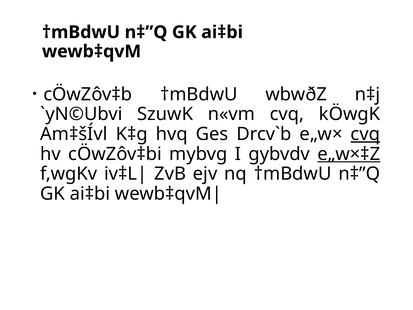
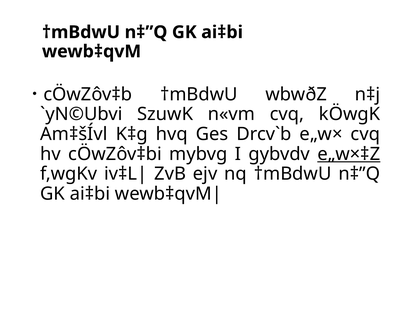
cvq underline: present -> none (365, 134)
